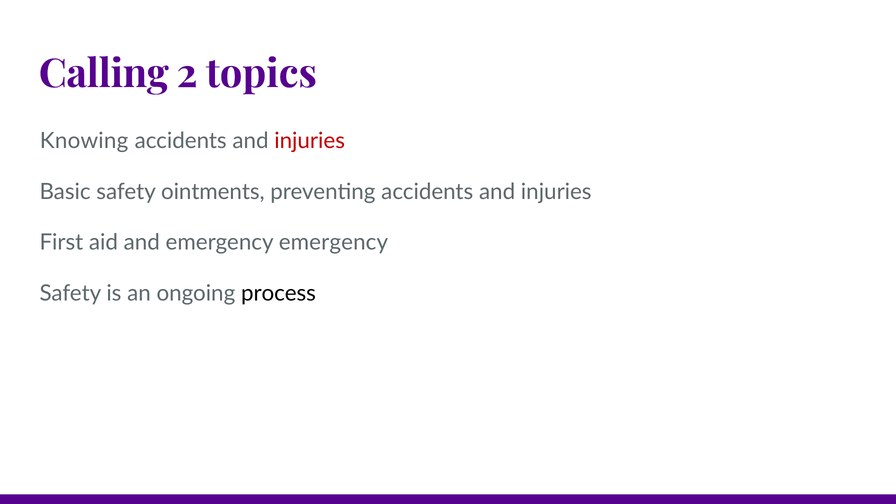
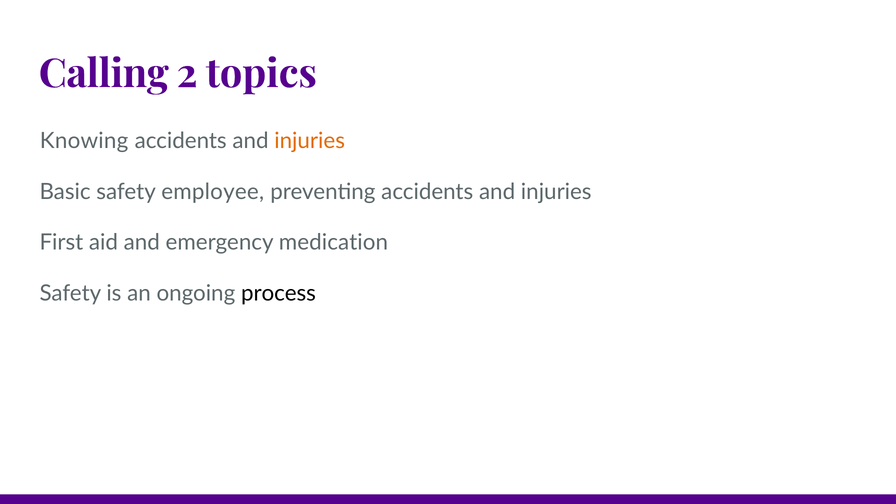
injuries colour: red -> orange (310, 141)
ointments: ointments -> employee (213, 192)
emergency emergency: emergency -> medication (333, 243)
